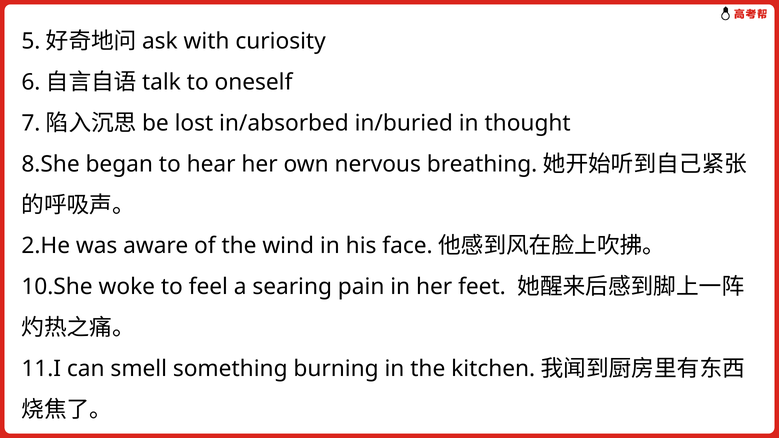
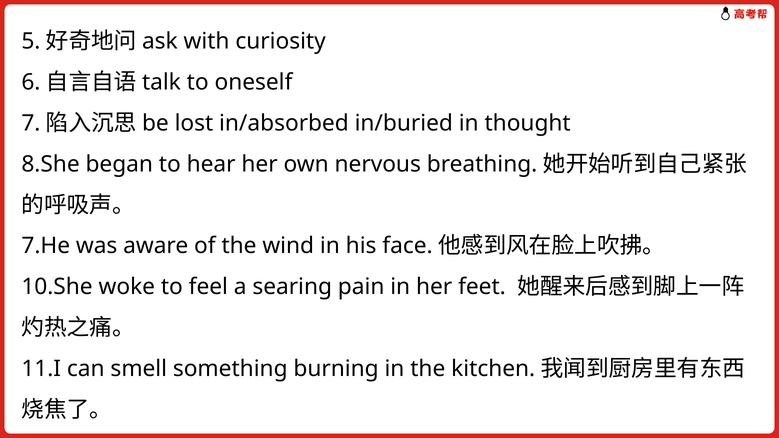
2.He: 2.He -> 7.He (46, 246)
